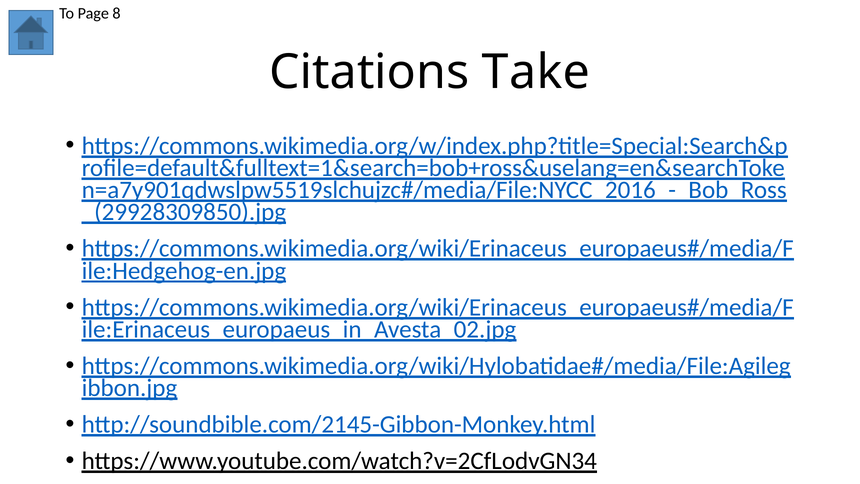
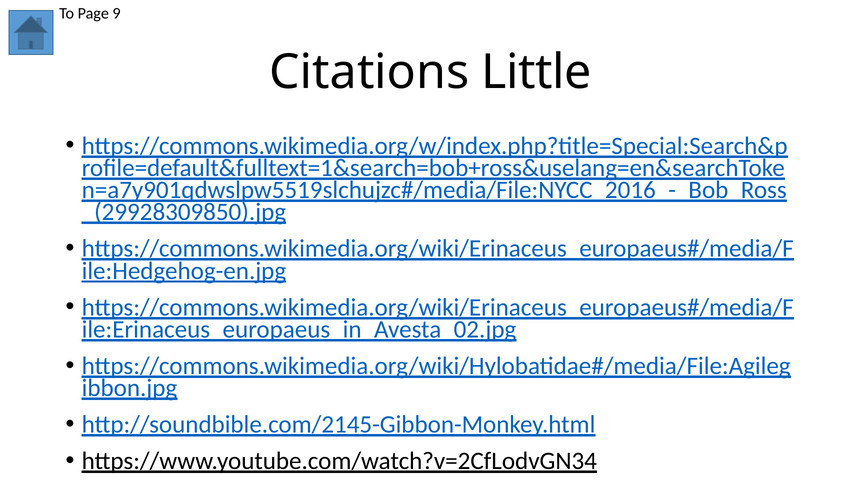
8: 8 -> 9 (117, 14)
Take: Take -> Little (536, 72)
